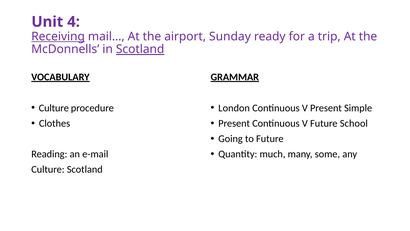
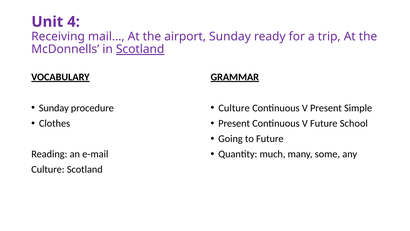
Receiving underline: present -> none (58, 36)
Culture: Culture -> Sunday (54, 108)
London: London -> Culture (234, 108)
